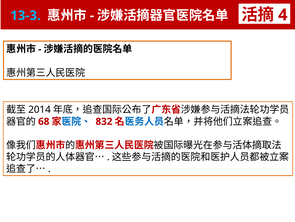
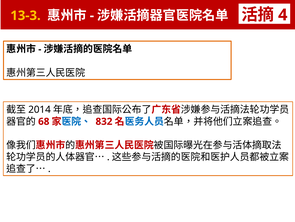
13-3 colour: light blue -> yellow (26, 16)
